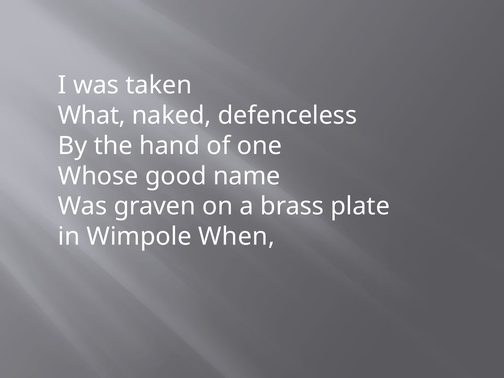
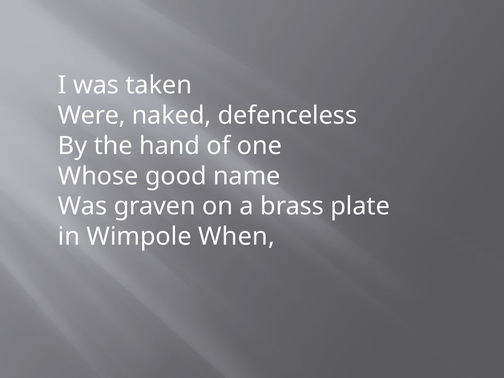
What: What -> Were (92, 116)
